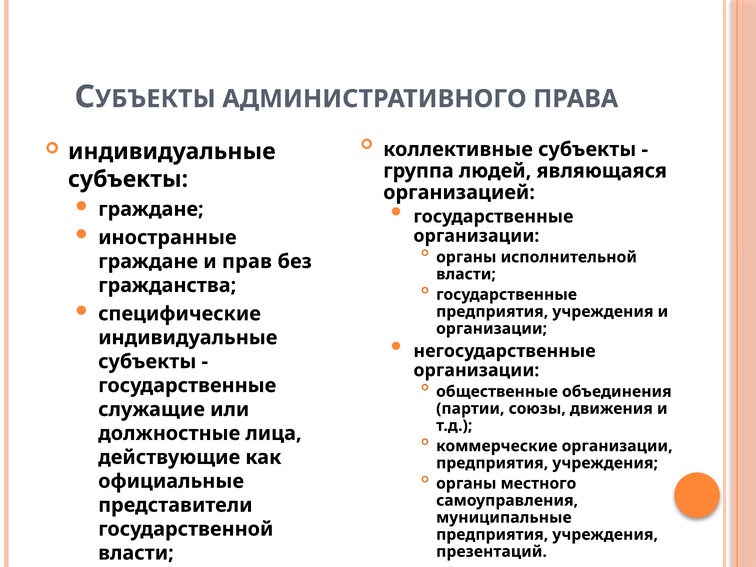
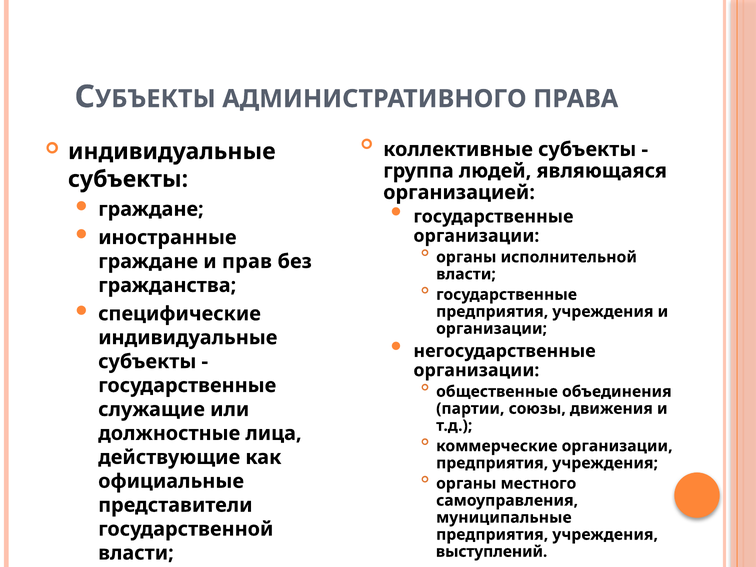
презентаций: презентаций -> выступлений (492, 552)
